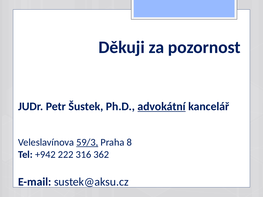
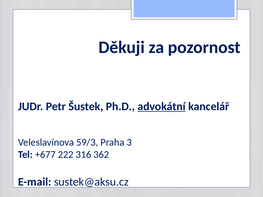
59/3 underline: present -> none (87, 143)
8: 8 -> 3 (129, 143)
+942: +942 -> +677 (45, 155)
